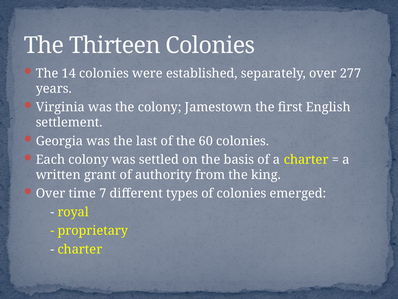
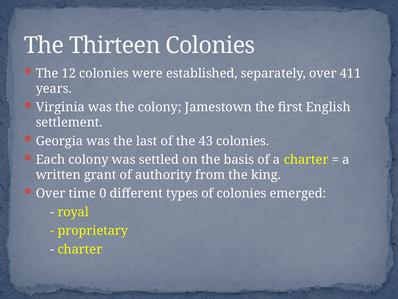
14: 14 -> 12 (69, 73)
277: 277 -> 411 (350, 73)
60: 60 -> 43 (206, 141)
7: 7 -> 0 (103, 193)
